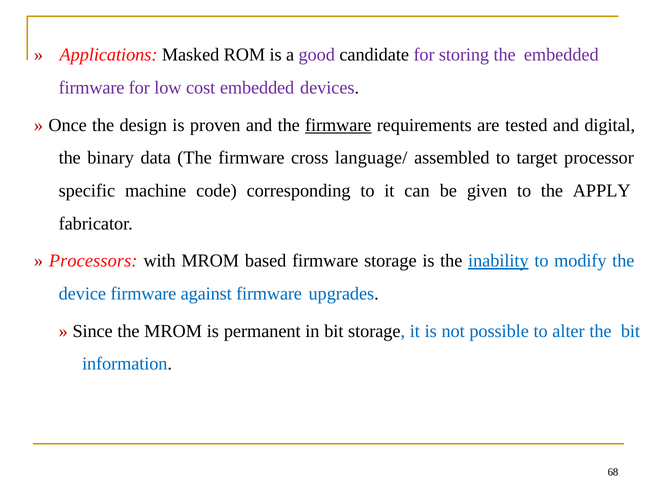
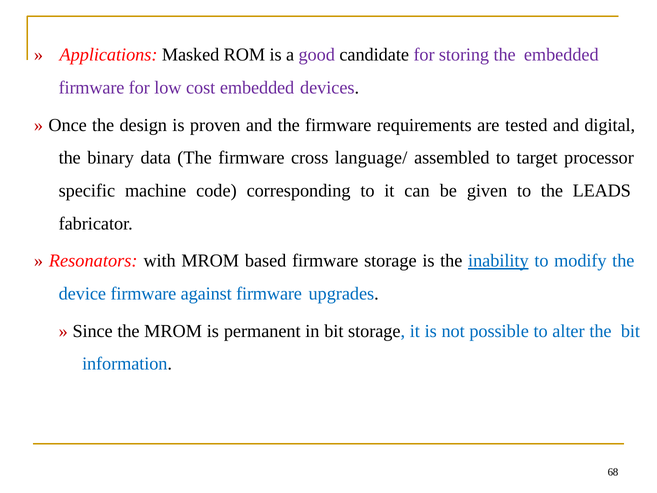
firmware underline: present -> none (338, 125)
APPLY: APPLY -> LEADS (602, 191)
Processors: Processors -> Resonators (93, 261)
